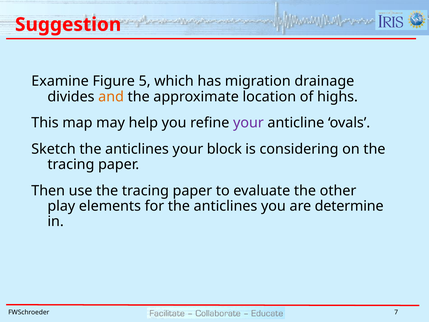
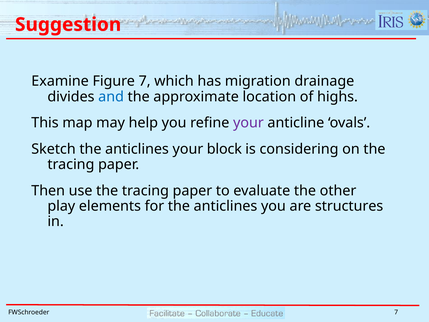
Figure 5: 5 -> 7 (145, 81)
and colour: orange -> blue (111, 97)
determine: determine -> structures (349, 206)
